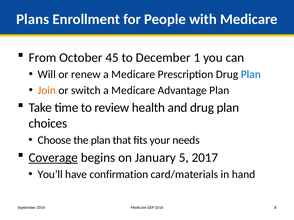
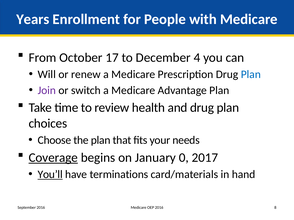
Plans: Plans -> Years (33, 19)
45: 45 -> 17 (112, 58)
1: 1 -> 4 (197, 58)
Join colour: orange -> purple (47, 90)
5: 5 -> 0 (184, 158)
You’ll underline: none -> present (50, 175)
confirmation: confirmation -> terminations (119, 175)
